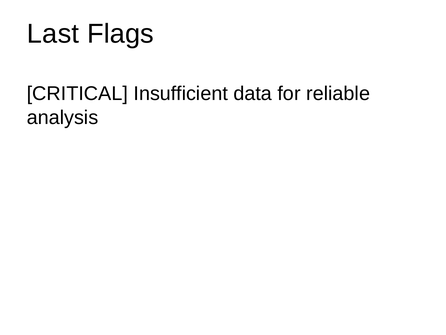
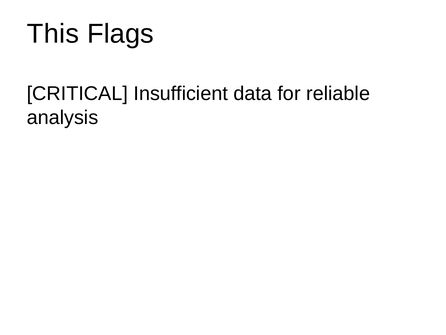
Last: Last -> This (53, 34)
